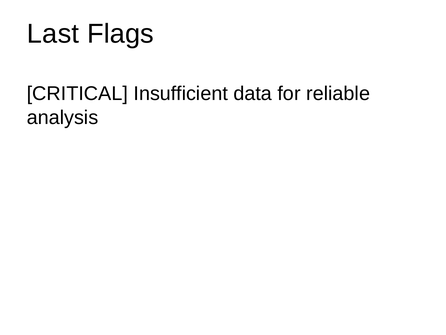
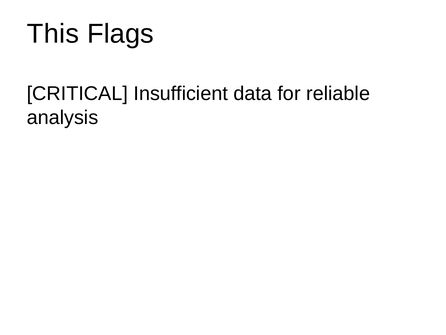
Last: Last -> This (53, 34)
